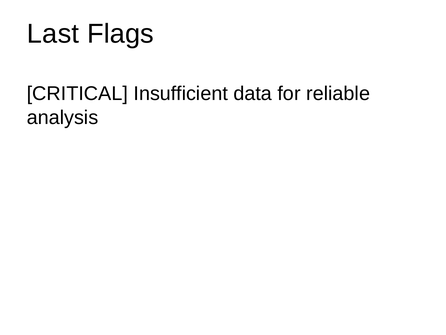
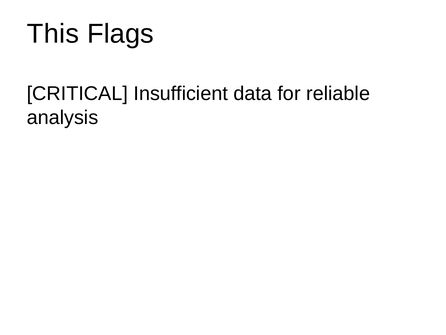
Last: Last -> This (53, 34)
